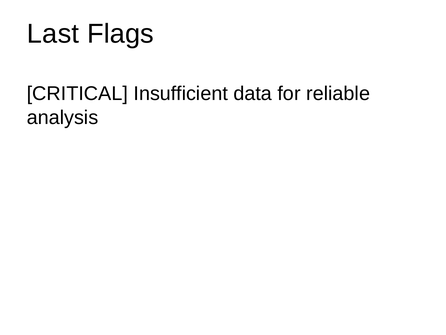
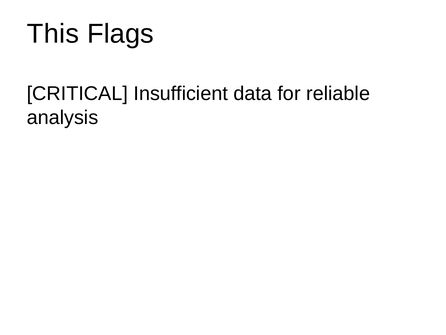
Last: Last -> This (53, 34)
